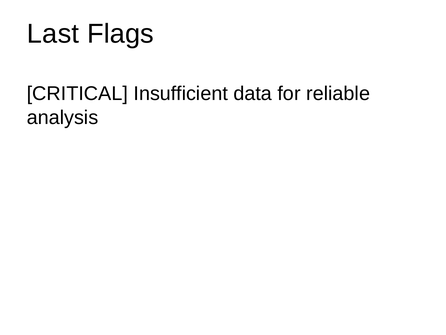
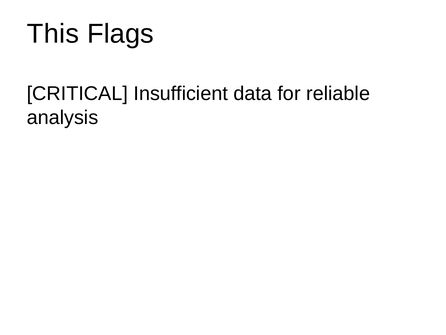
Last: Last -> This (53, 34)
